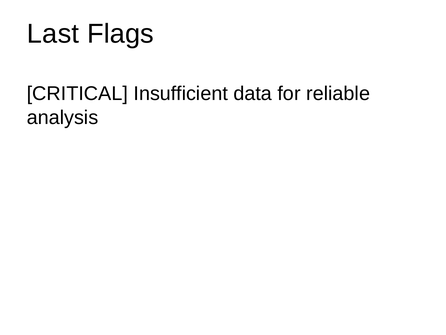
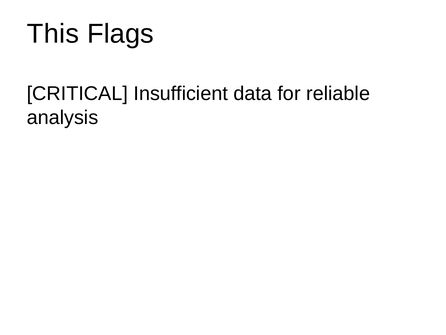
Last: Last -> This (53, 34)
